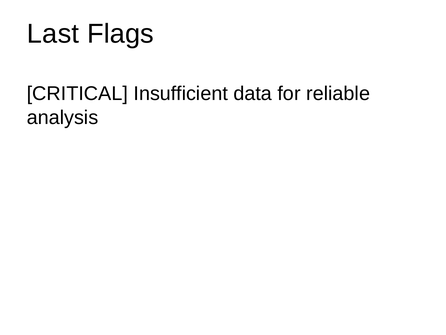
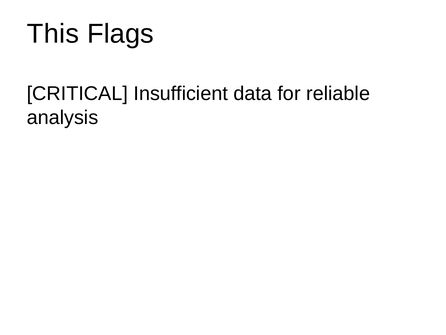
Last: Last -> This (53, 34)
